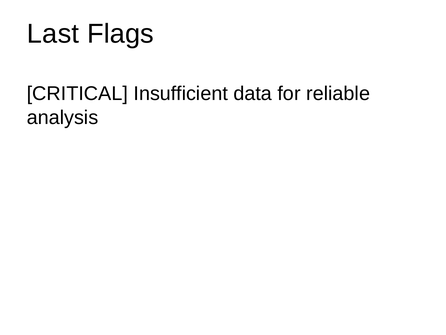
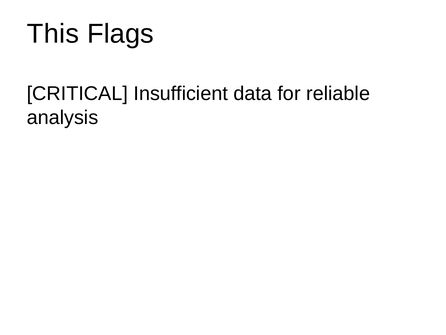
Last: Last -> This (53, 34)
